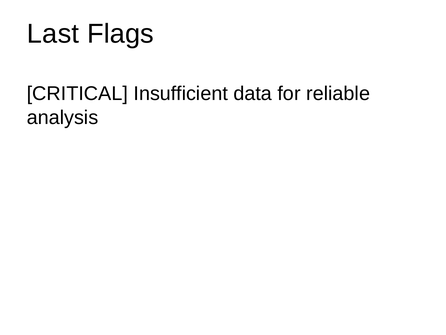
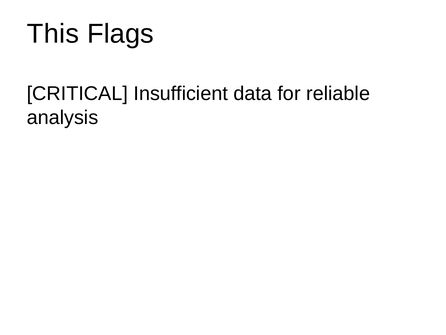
Last: Last -> This (53, 34)
